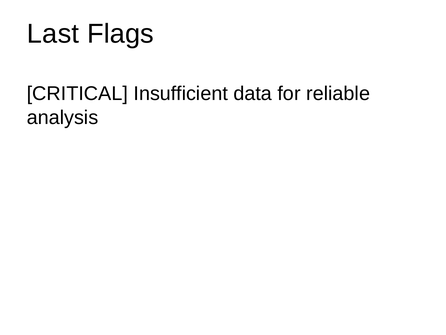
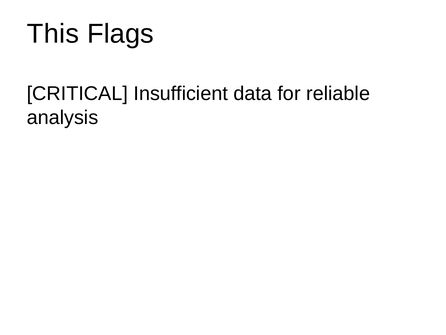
Last: Last -> This (53, 34)
